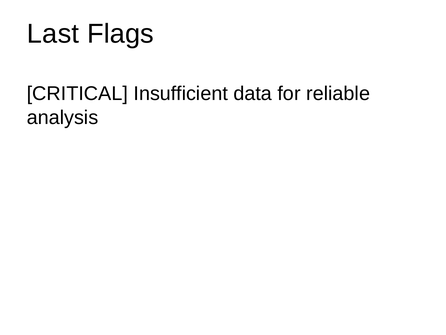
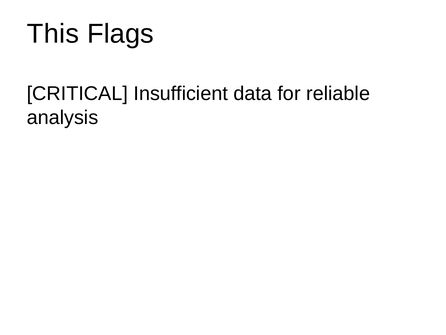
Last: Last -> This (53, 34)
